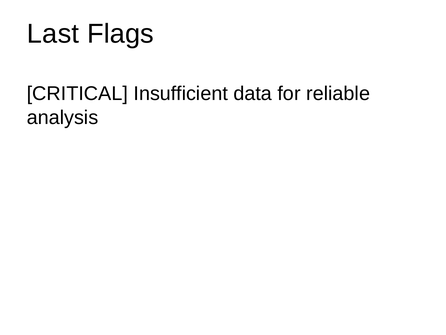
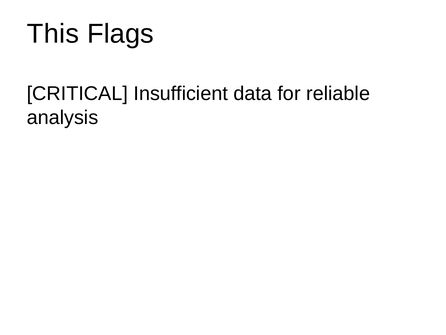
Last: Last -> This (53, 34)
